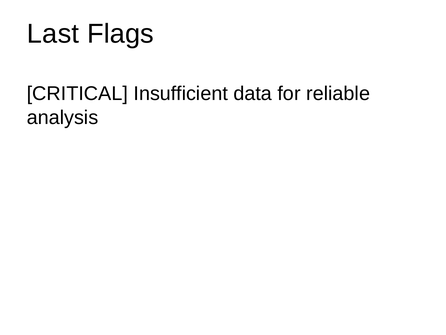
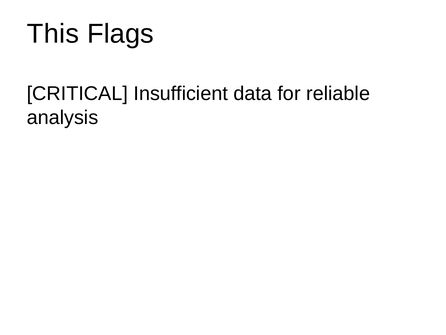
Last: Last -> This (53, 34)
